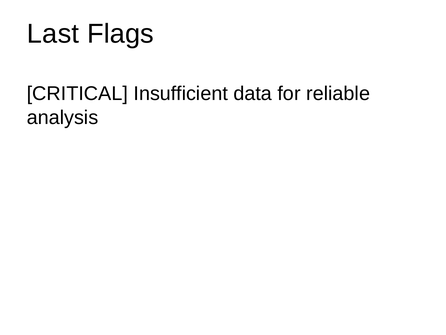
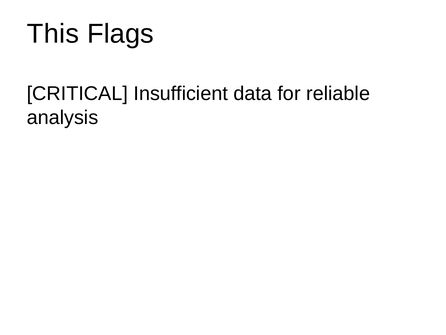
Last: Last -> This (53, 34)
